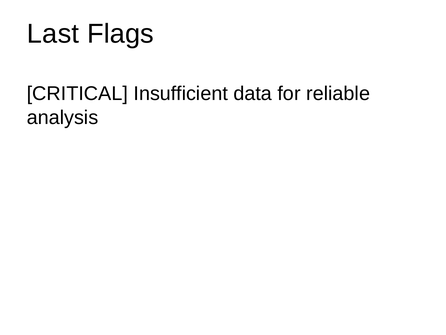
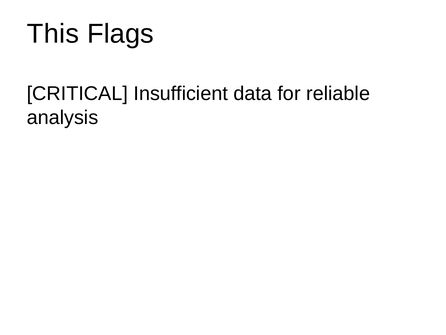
Last: Last -> This (53, 34)
